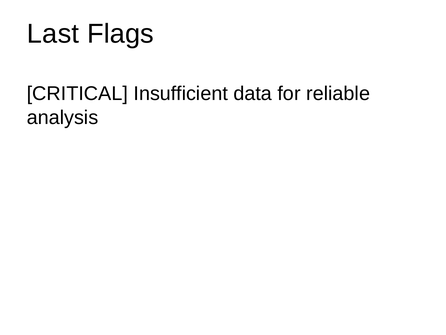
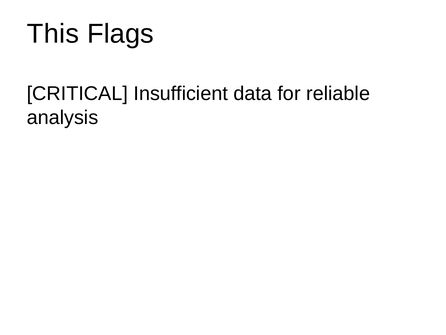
Last: Last -> This (53, 34)
